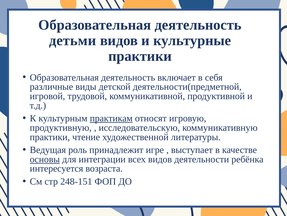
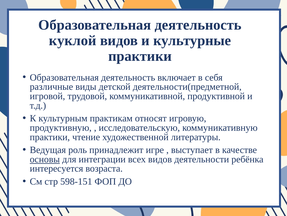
детьми: детьми -> куклой (73, 40)
практикам underline: present -> none (111, 118)
248-151: 248-151 -> 598-151 (76, 181)
